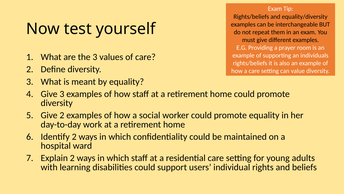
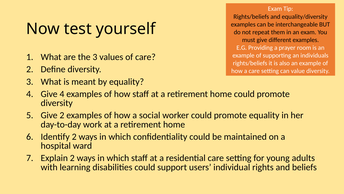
Give 3: 3 -> 4 (62, 94)
